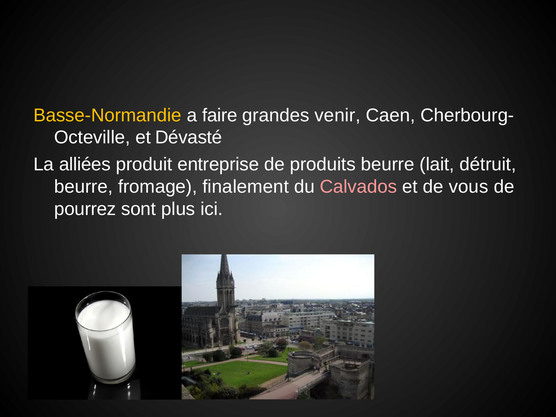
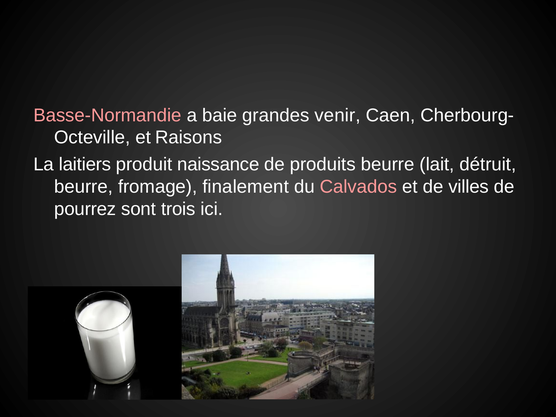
Basse-Normandie colour: yellow -> pink (107, 115)
faire: faire -> baie (220, 115)
Dévasté: Dévasté -> Raisons (189, 138)
alliées: alliées -> laitiers (85, 164)
entreprise: entreprise -> naissance (218, 164)
vous: vous -> villes (469, 187)
plus: plus -> trois (178, 209)
